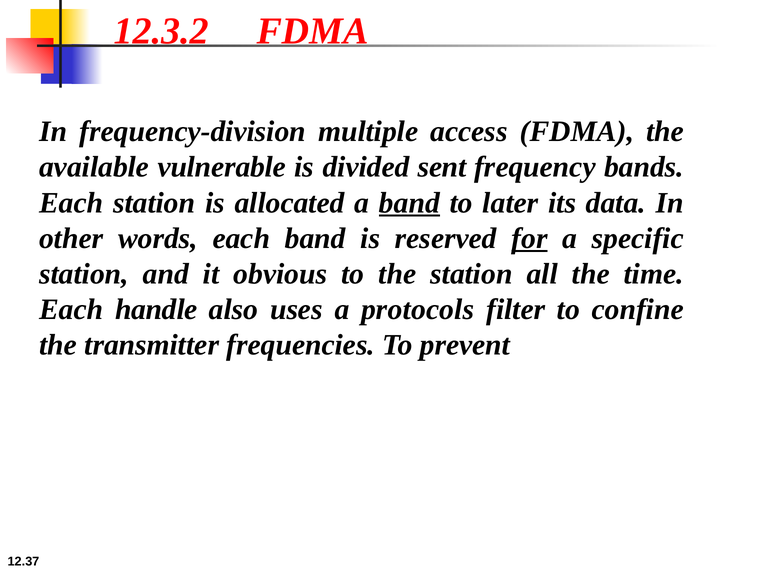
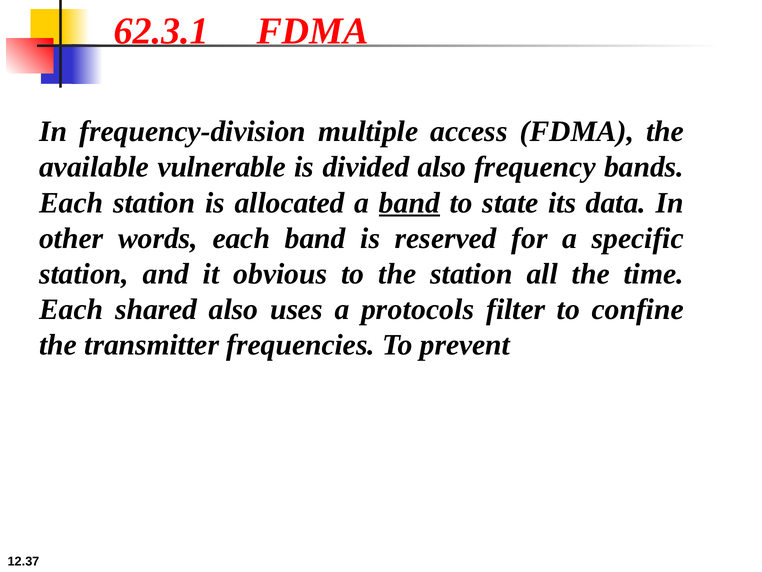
12.3.2: 12.3.2 -> 62.3.1 (161, 31)
divided sent: sent -> also (442, 167)
later: later -> state (510, 203)
for underline: present -> none (530, 238)
handle: handle -> shared (156, 309)
